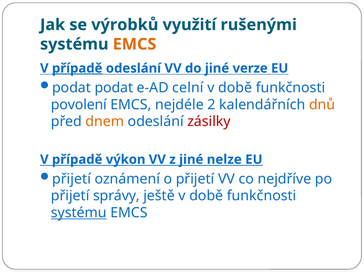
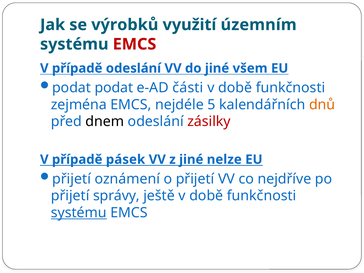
rušenými: rušenými -> územním (259, 25)
EMCS colour: orange -> red (135, 44)
případě underline: present -> none (77, 68)
verze: verze -> všem (250, 68)
celní: celní -> části (188, 88)
povolení: povolení -> zejména (79, 105)
2: 2 -> 5 (211, 105)
dnem colour: orange -> black (105, 122)
výkon: výkon -> pásek (126, 159)
